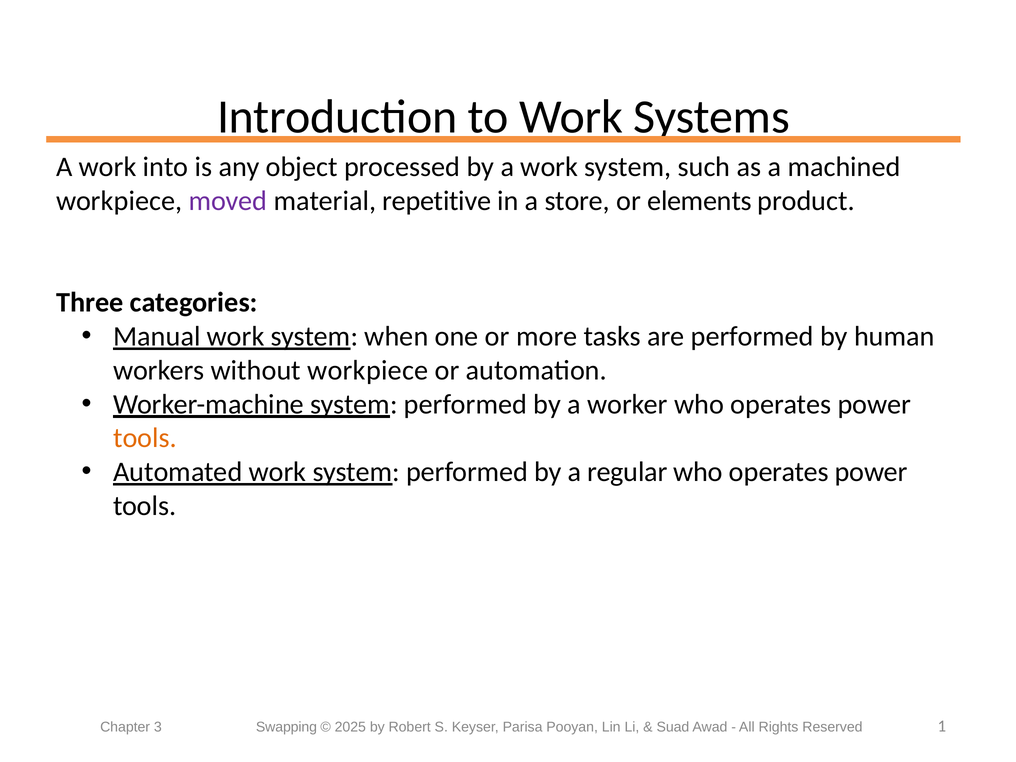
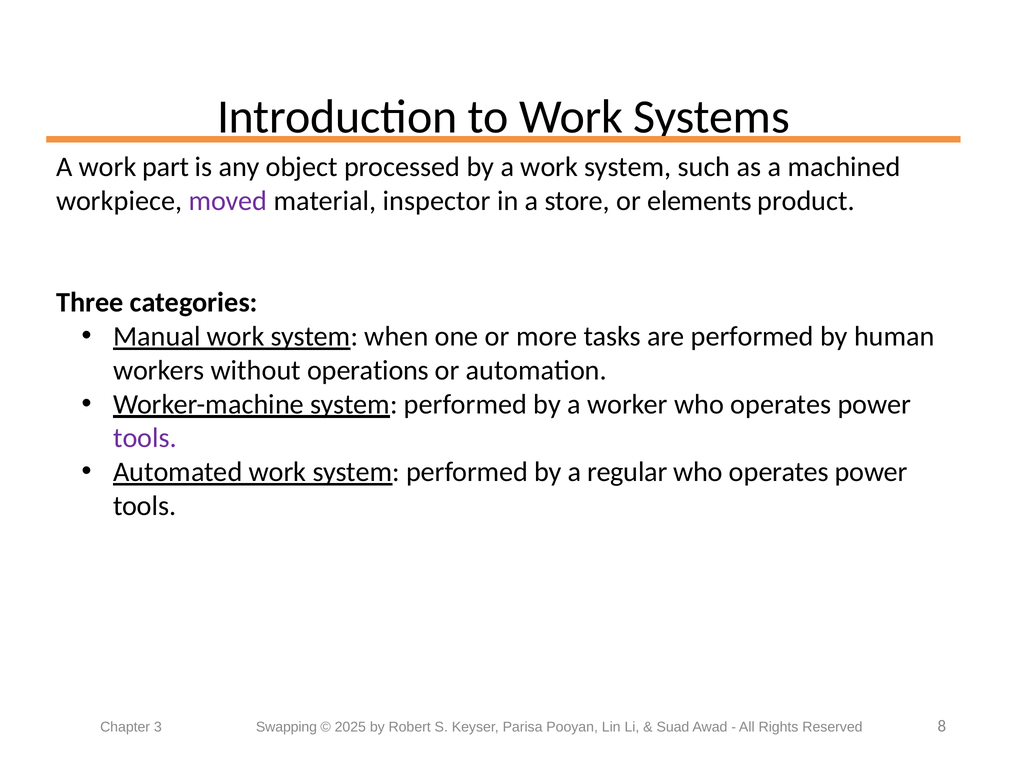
into: into -> part (166, 167)
repetitive: repetitive -> inspector (437, 201)
without workpiece: workpiece -> operations (368, 370)
tools colour: orange -> purple (145, 438)
1: 1 -> 8 (942, 726)
